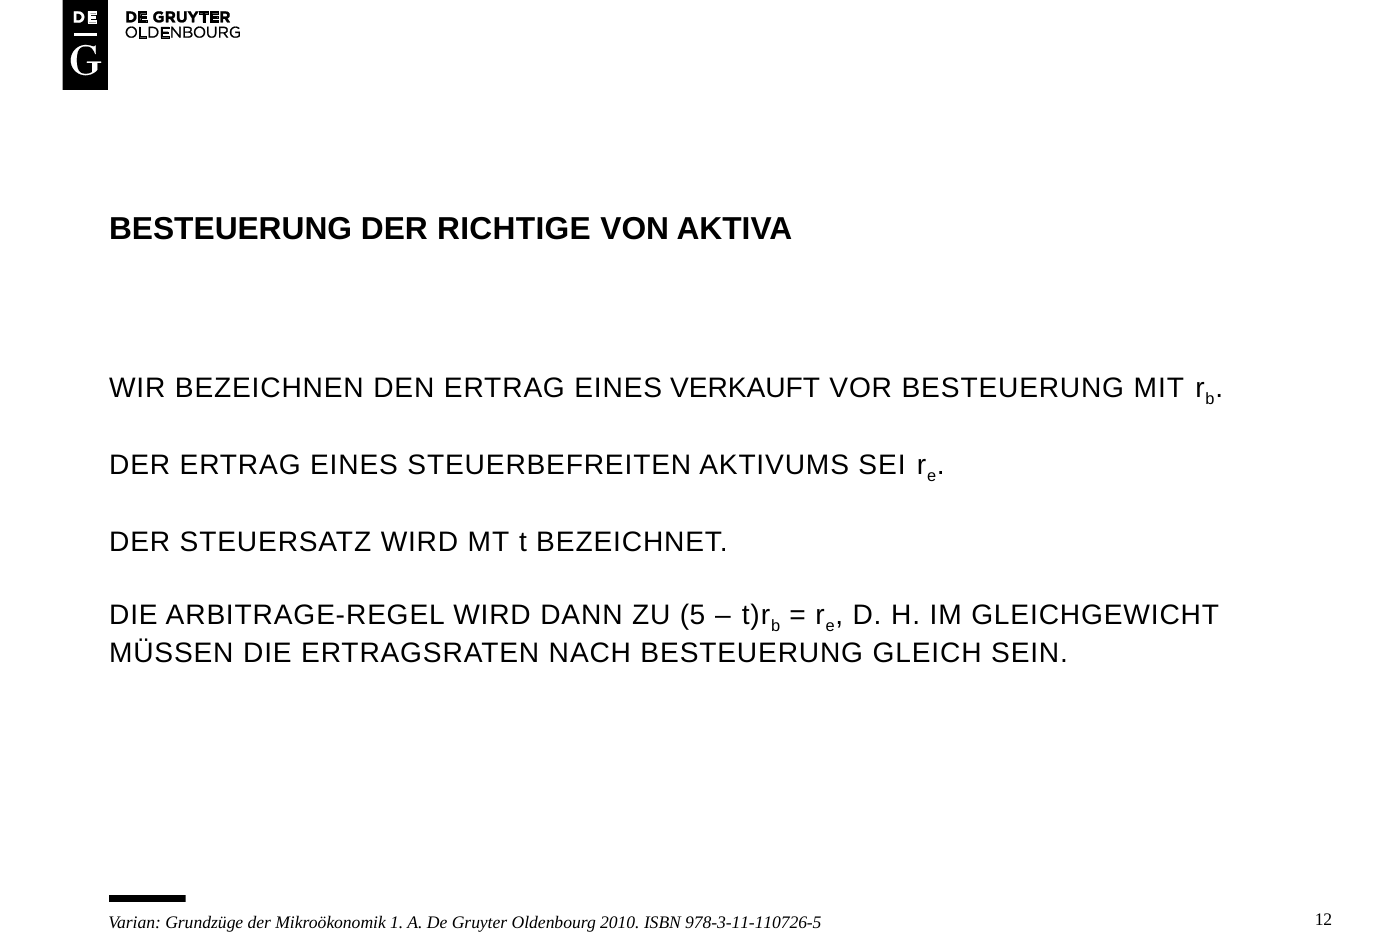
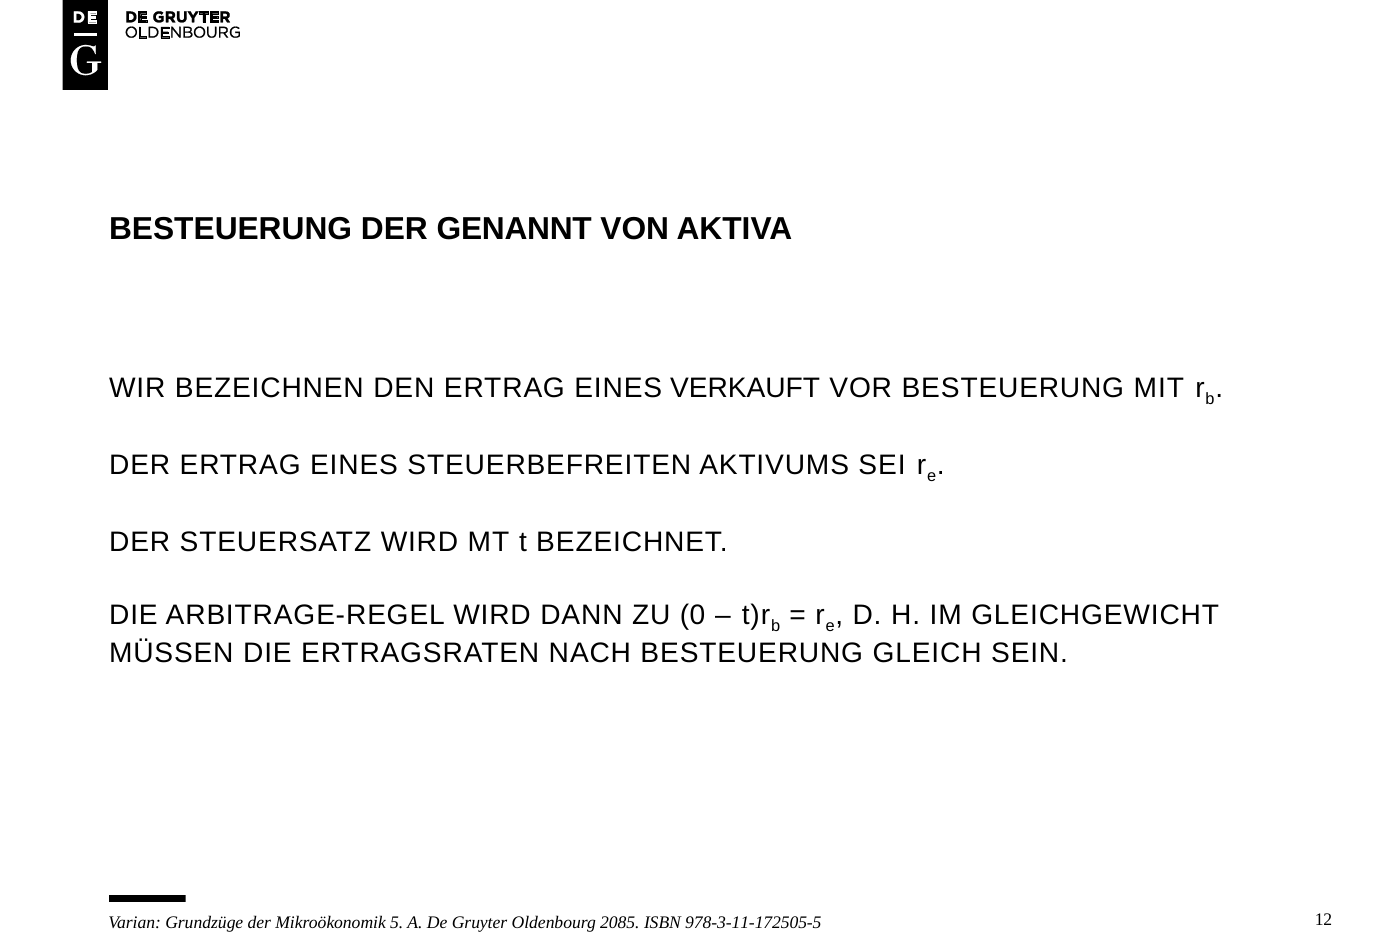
RICHTIGE: RICHTIGE -> GENANNT (514, 229)
5: 5 -> 0 (693, 615)
1: 1 -> 5 (397, 923)
2010: 2010 -> 2085 (620, 923)
978-3-11-110726-5: 978-3-11-110726-5 -> 978-3-11-172505-5 (753, 923)
